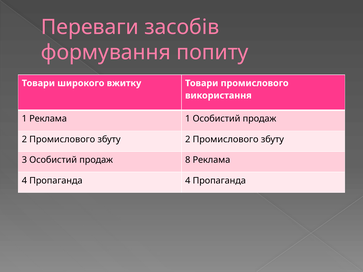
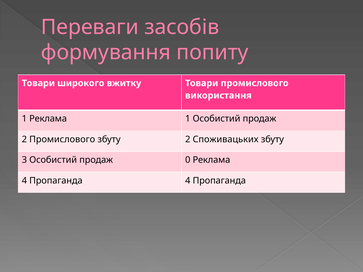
збуту 2 Промислового: Промислового -> Споживацьких (226, 139)
8: 8 -> 0 (188, 160)
